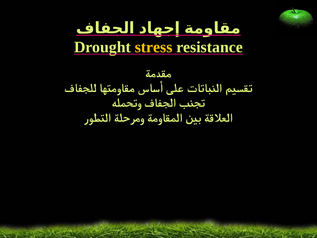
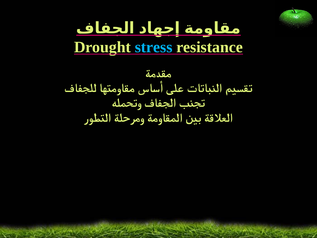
stress colour: yellow -> light blue (154, 47)
